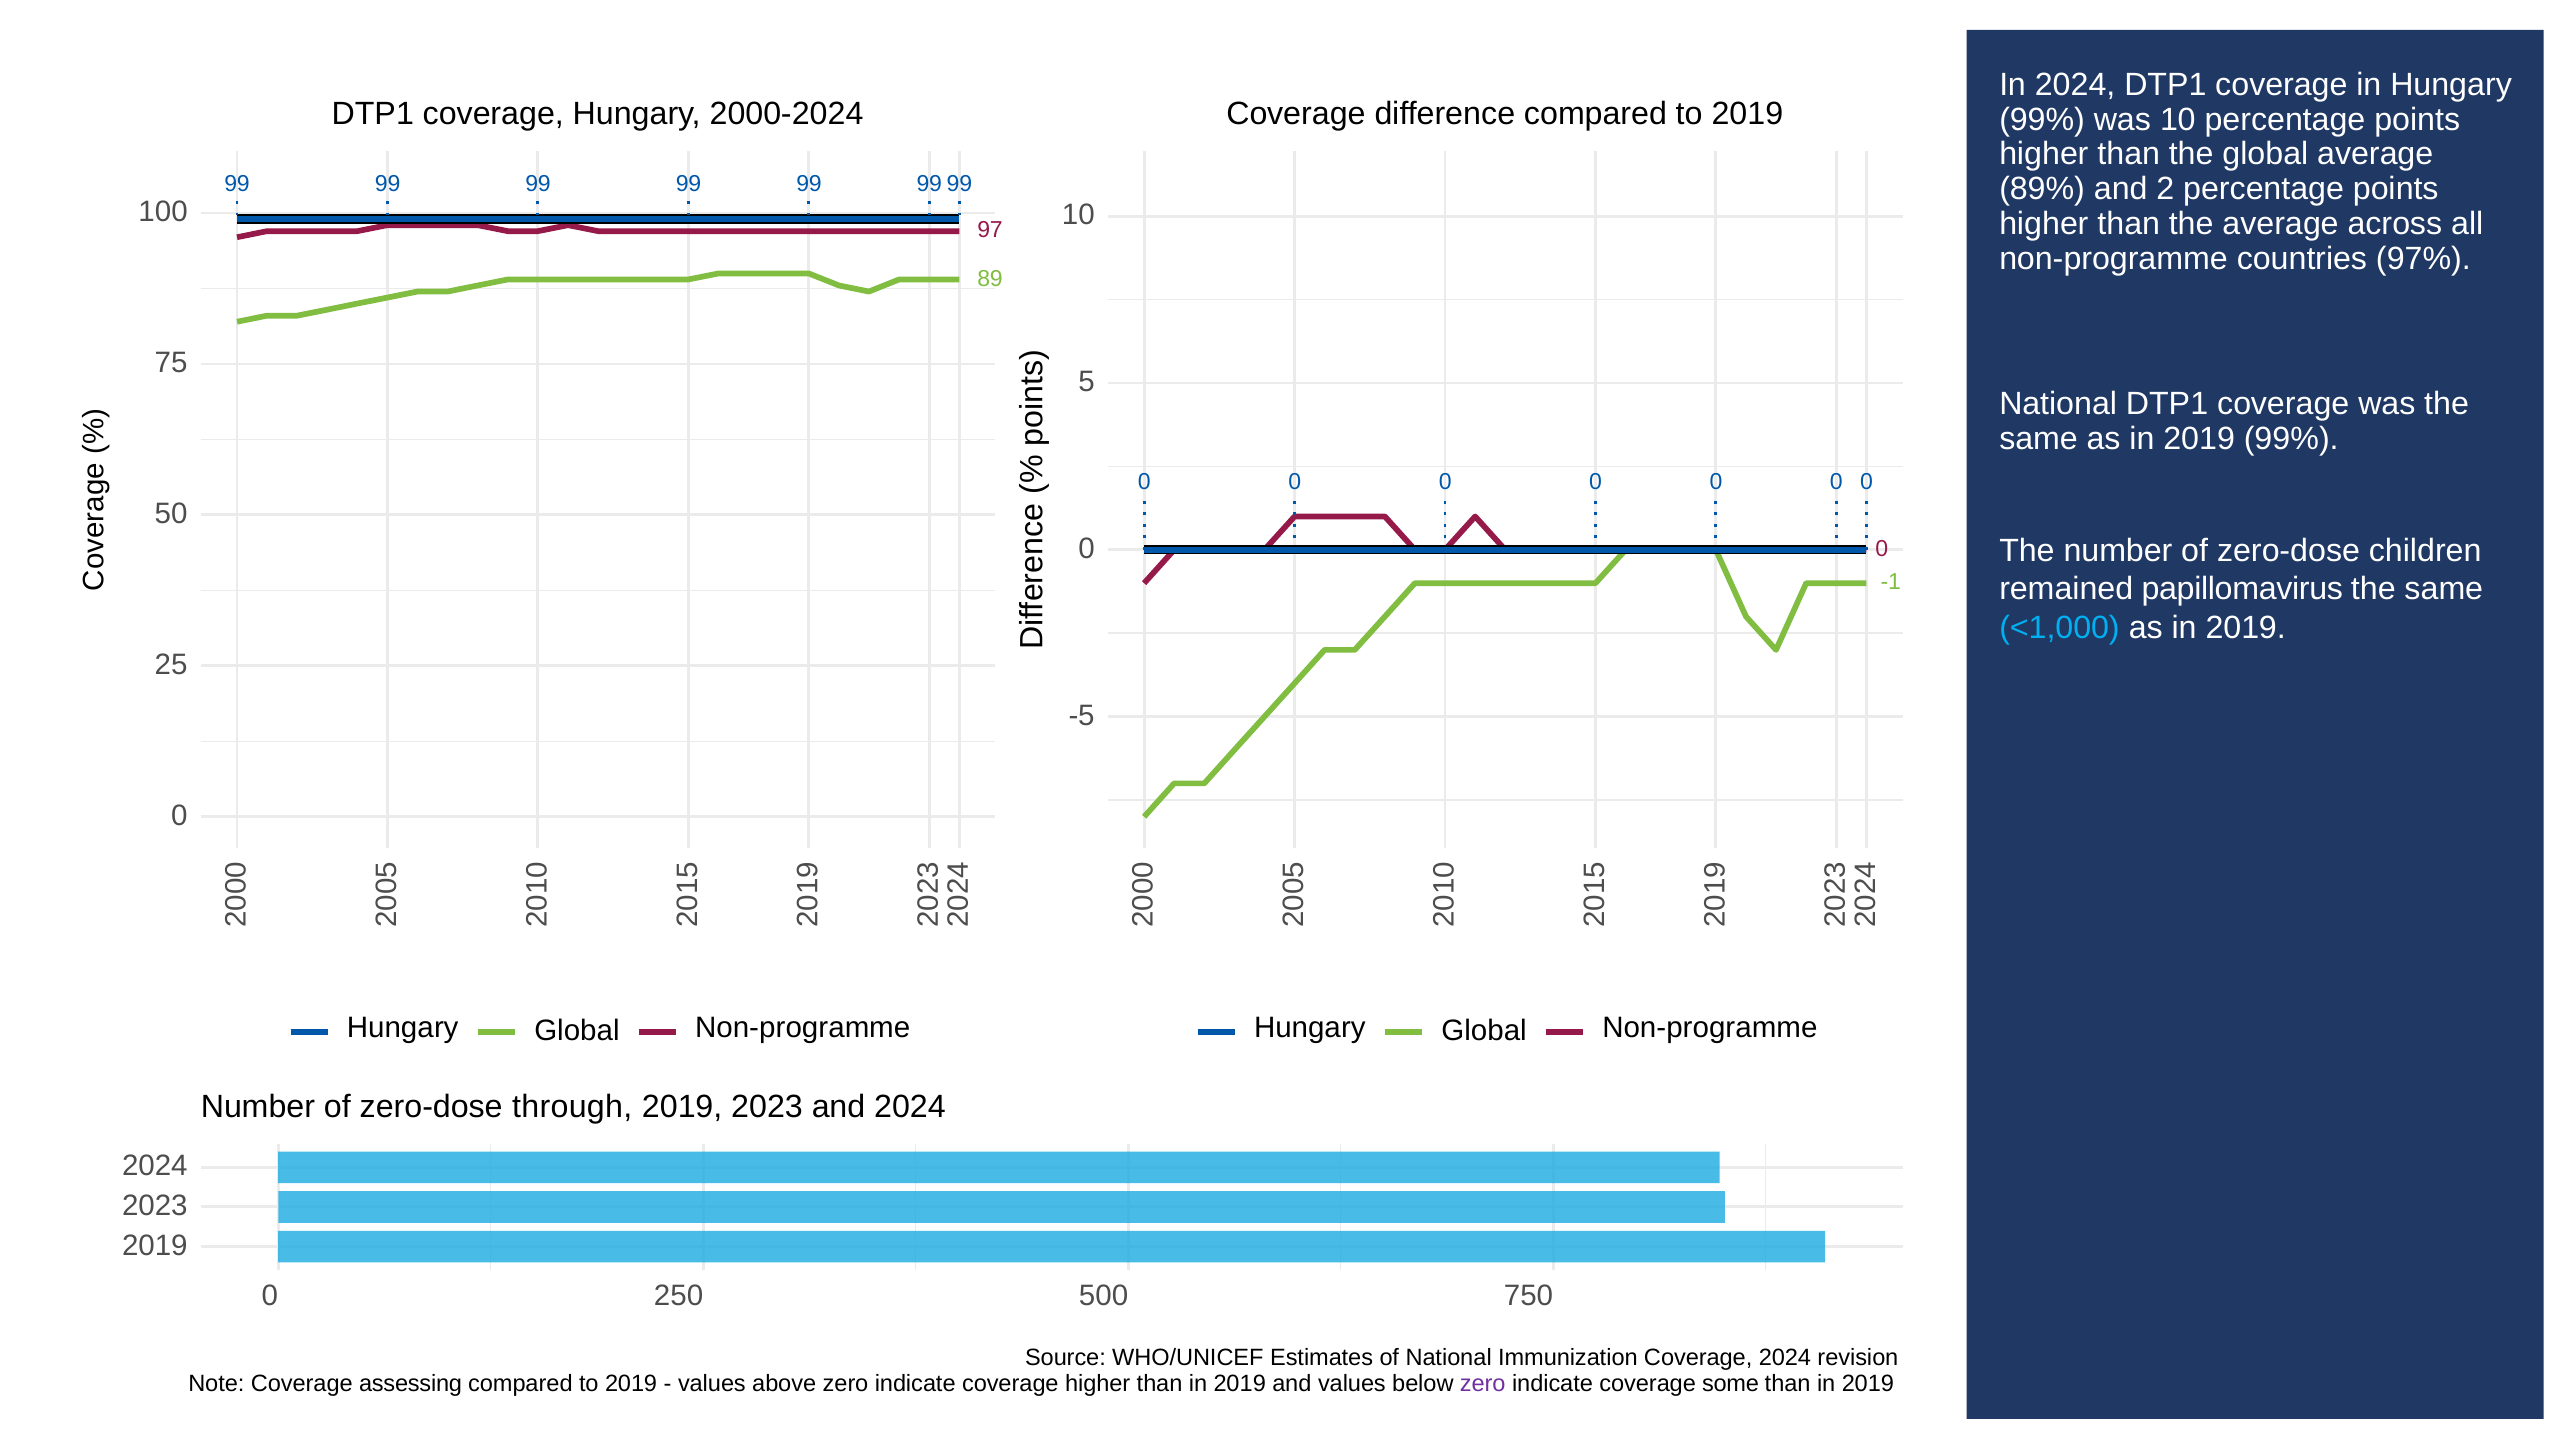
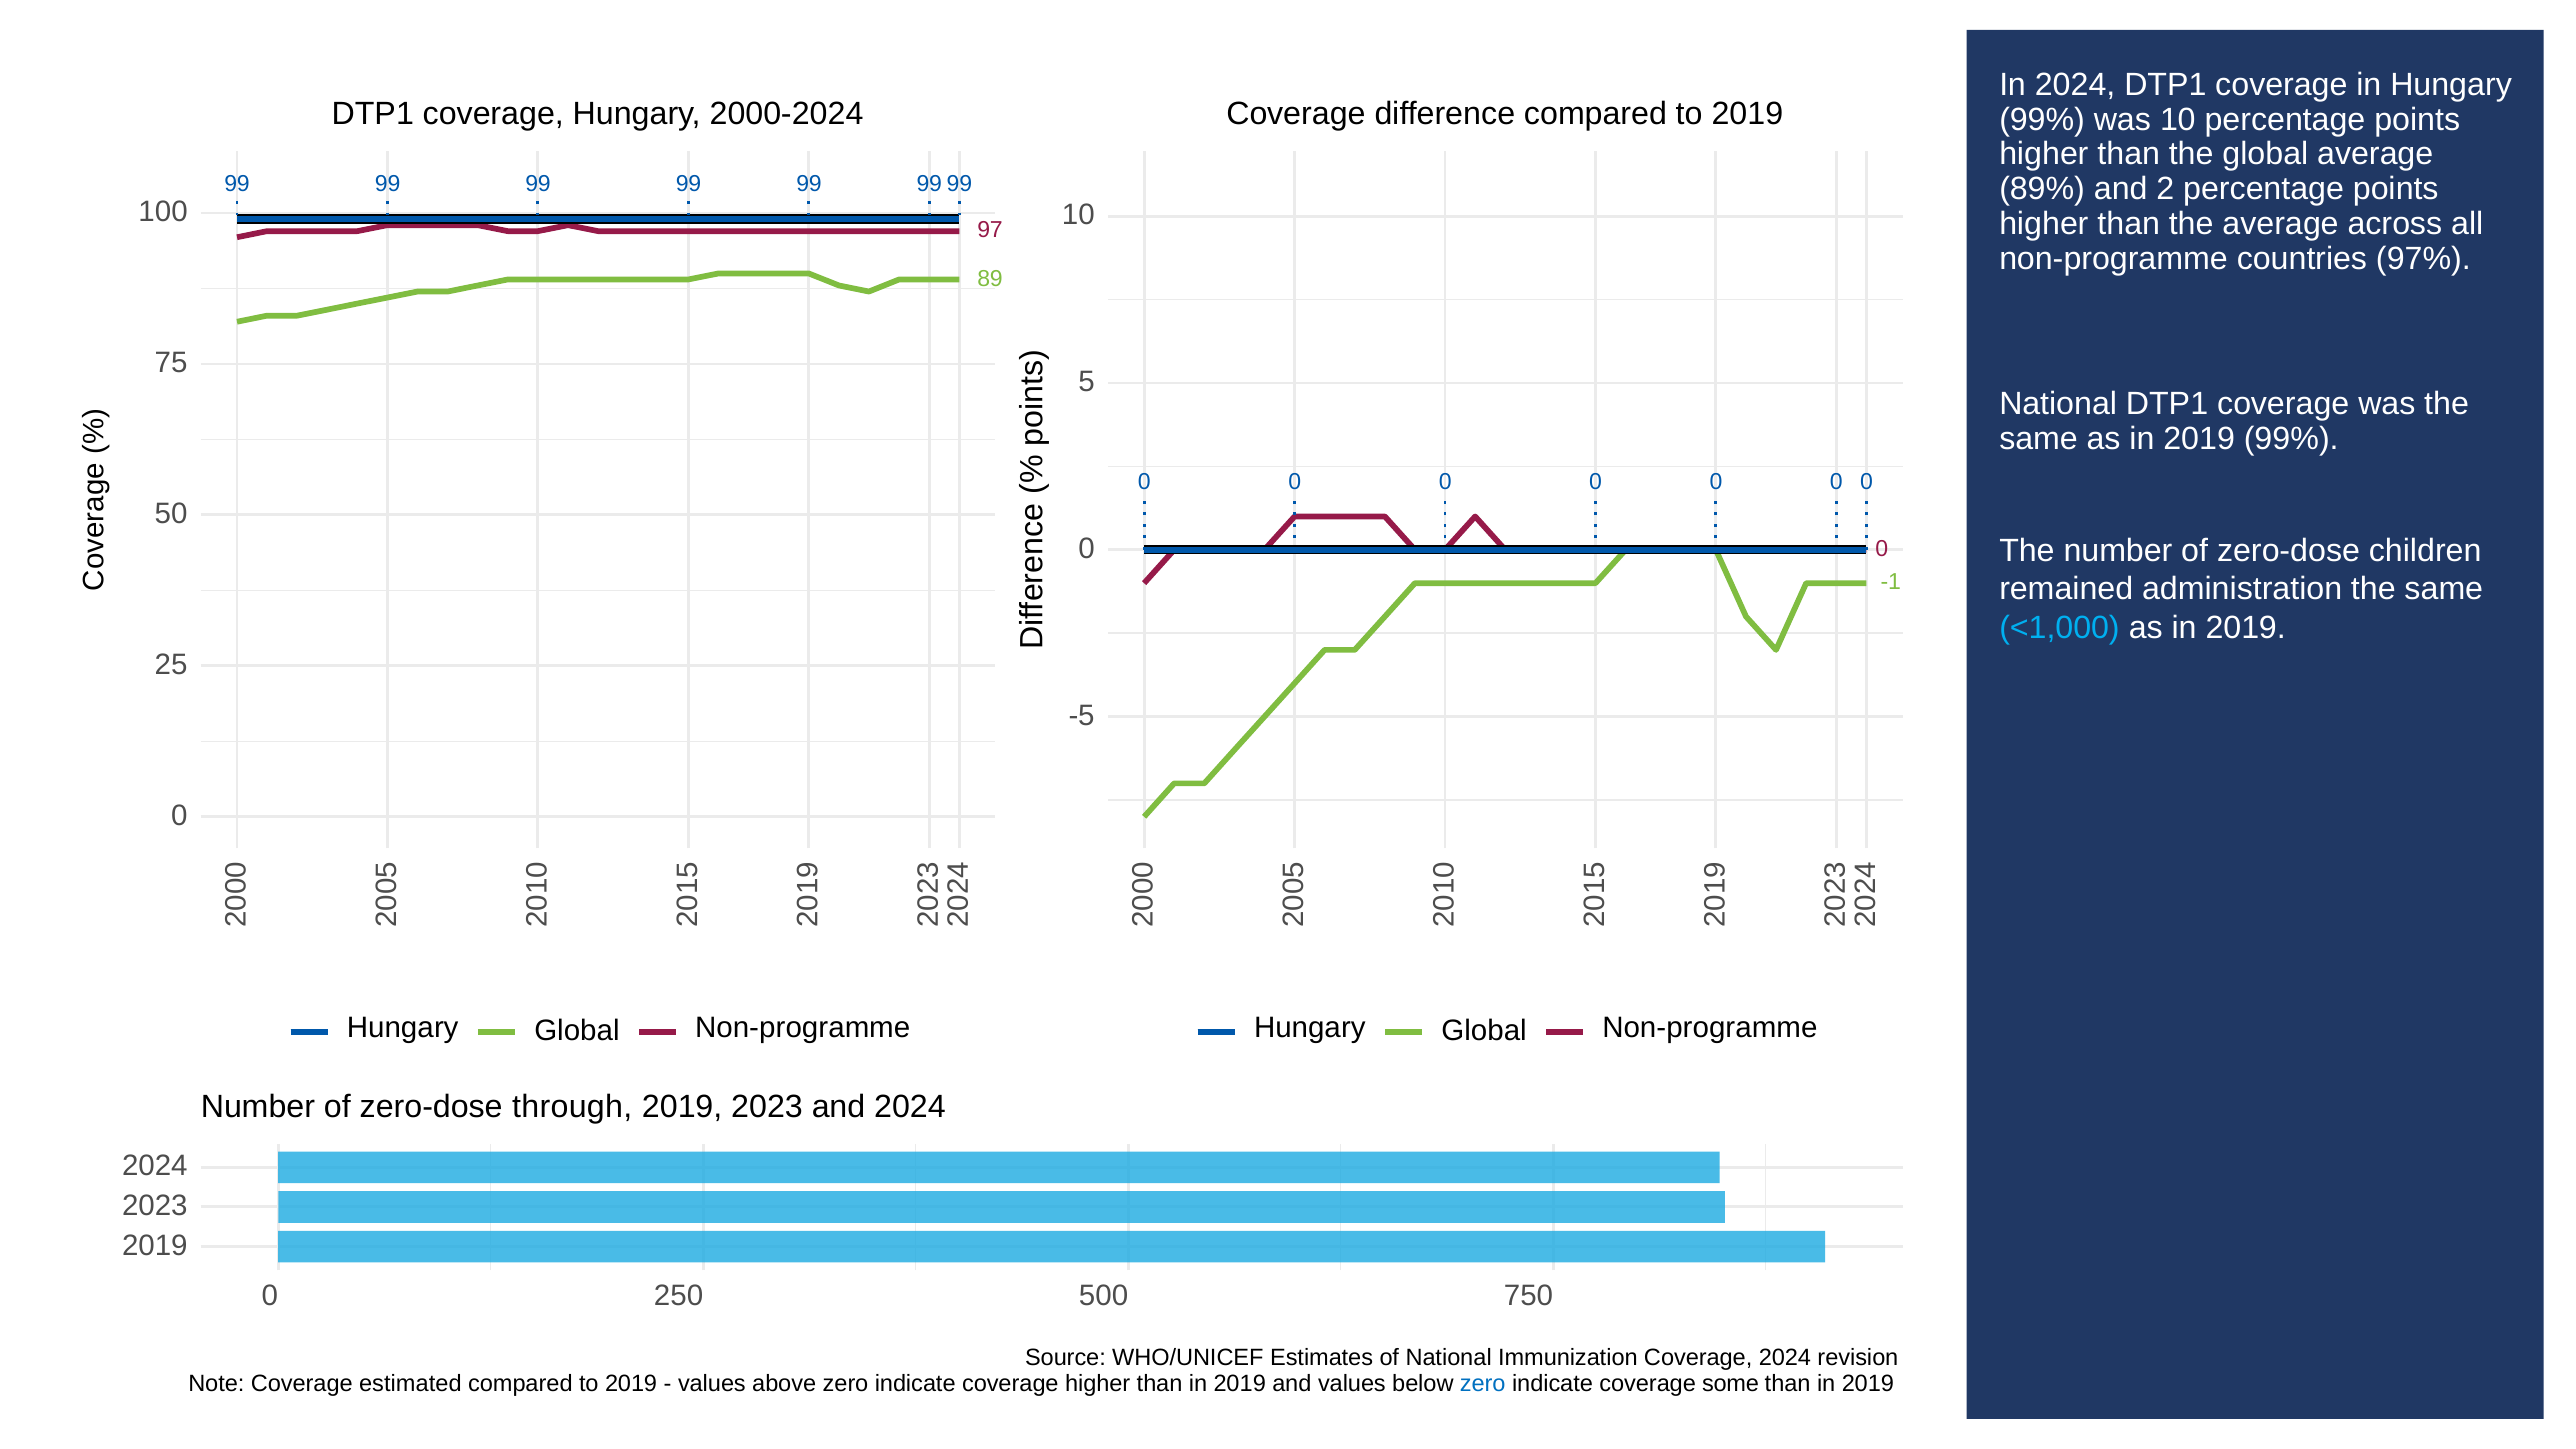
papillomavirus: papillomavirus -> administration (2242, 589)
assessing: assessing -> estimated (410, 1383)
zero colour: purple -> blue (1483, 1383)
